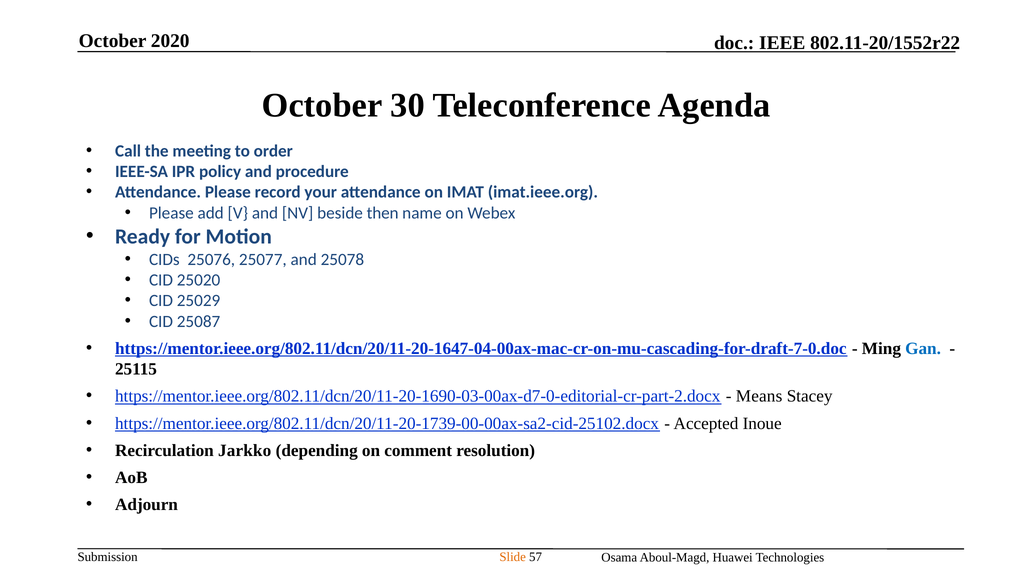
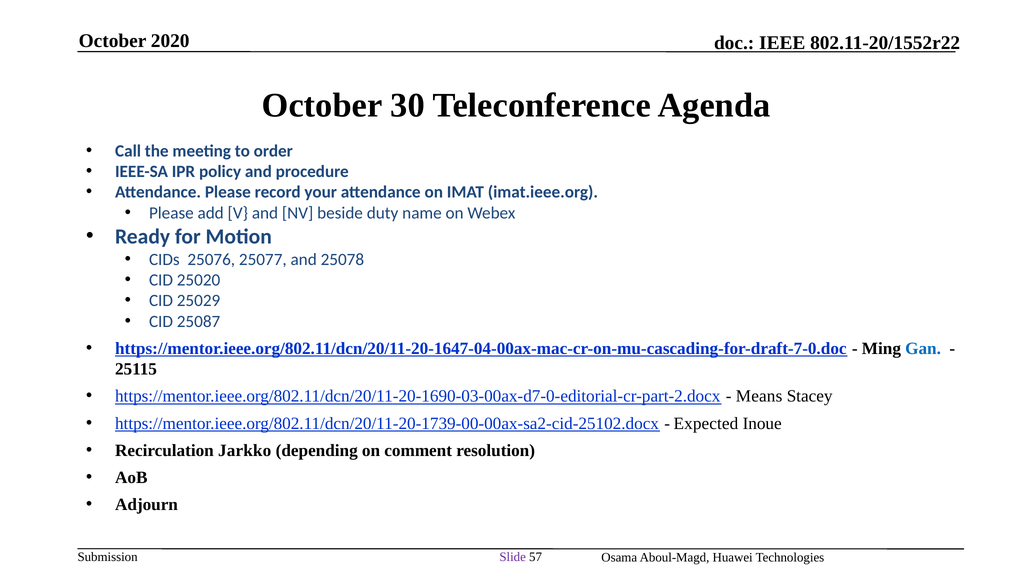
then: then -> duty (383, 213)
Accepted: Accepted -> Expected (706, 423)
Slide colour: orange -> purple (513, 557)
